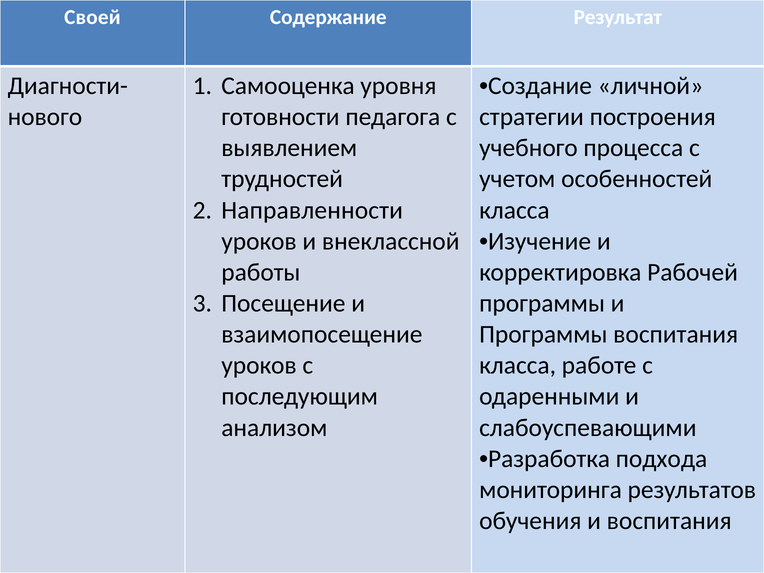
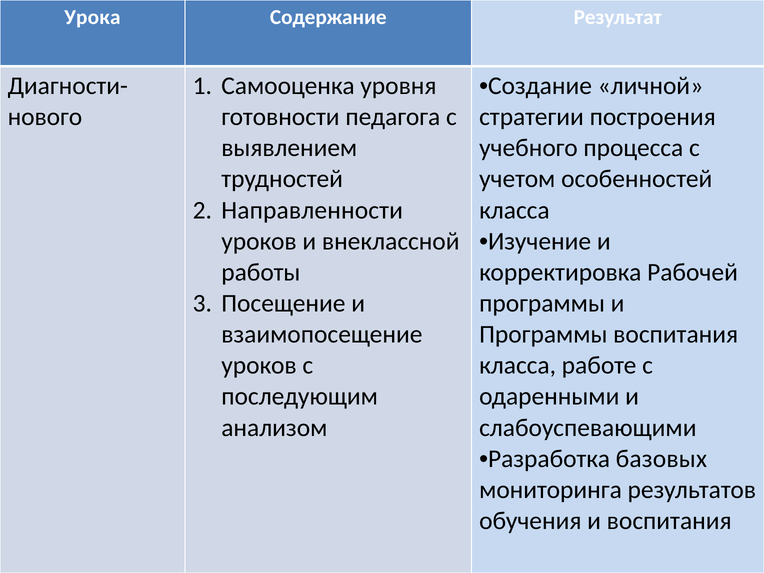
Своей: Своей -> Урока (92, 17)
подхода: подхода -> базовых (661, 459)
